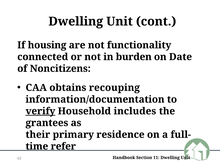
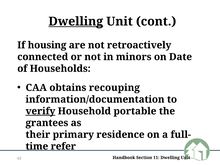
Dwelling underline: none -> present (76, 21)
functionality: functionality -> retroactively (139, 45)
burden: burden -> minors (134, 57)
Noncitizens: Noncitizens -> Households (60, 69)
includes: includes -> portable (135, 111)
